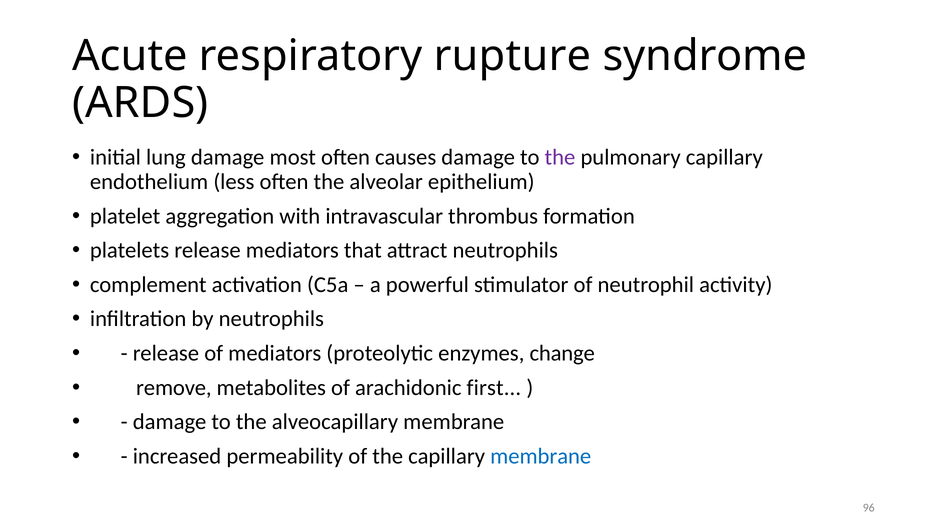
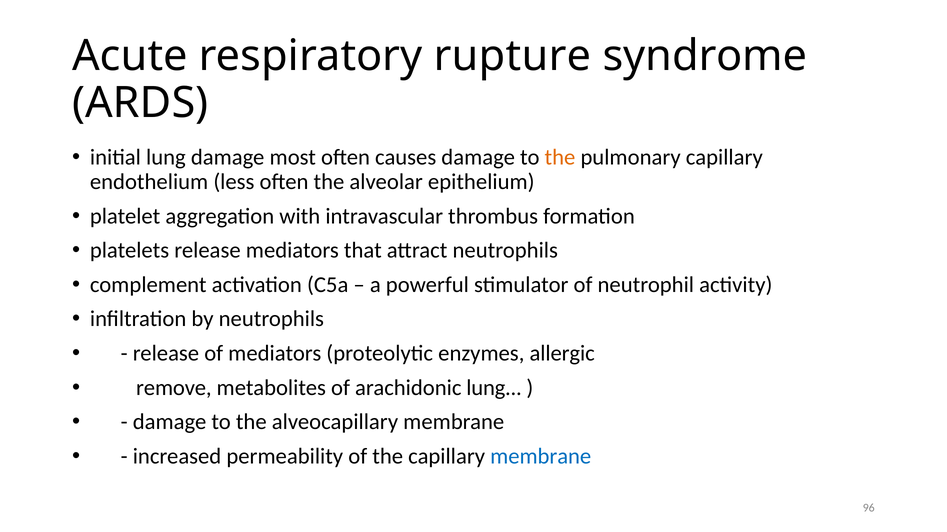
the colour: purple -> orange (560, 157)
change: change -> allergic (562, 354)
arachidonic first: first -> lung (494, 388)
